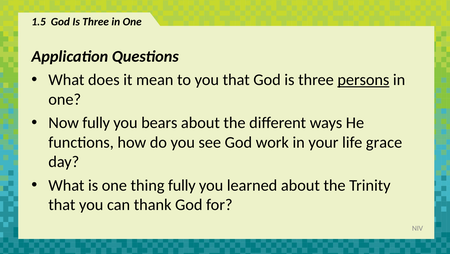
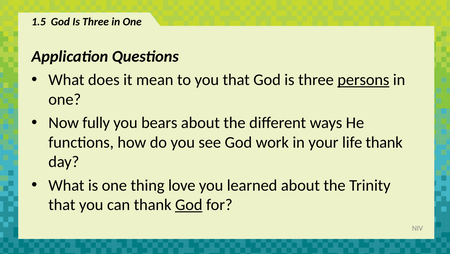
life grace: grace -> thank (384, 142)
thing fully: fully -> love (182, 185)
God underline: none -> present (189, 205)
